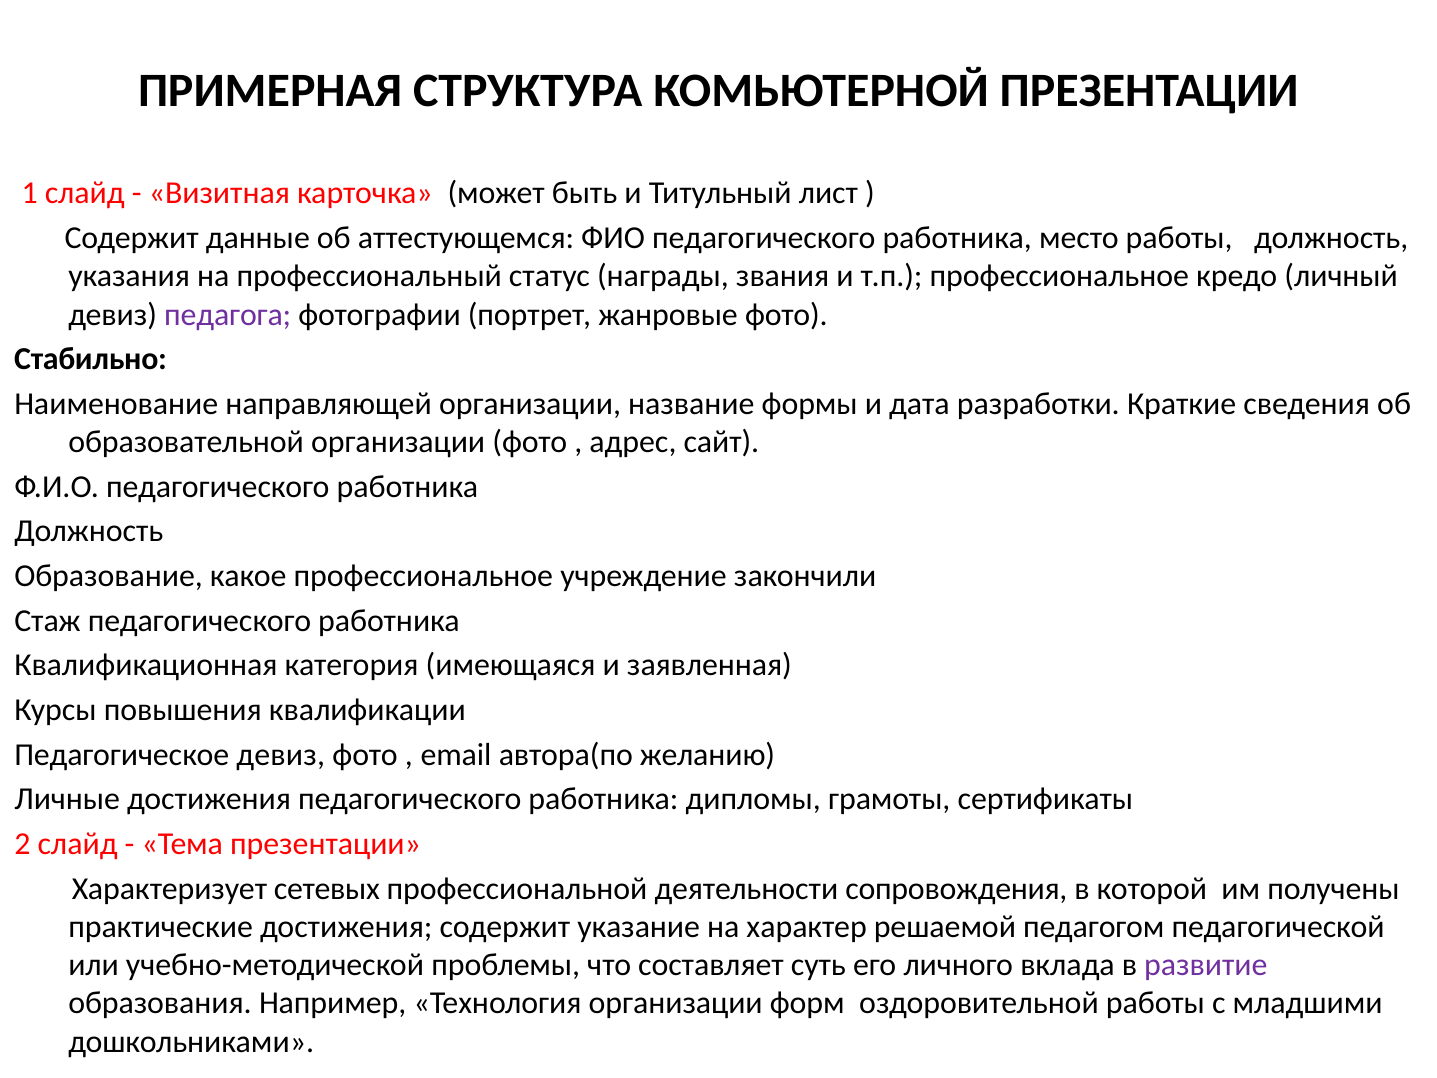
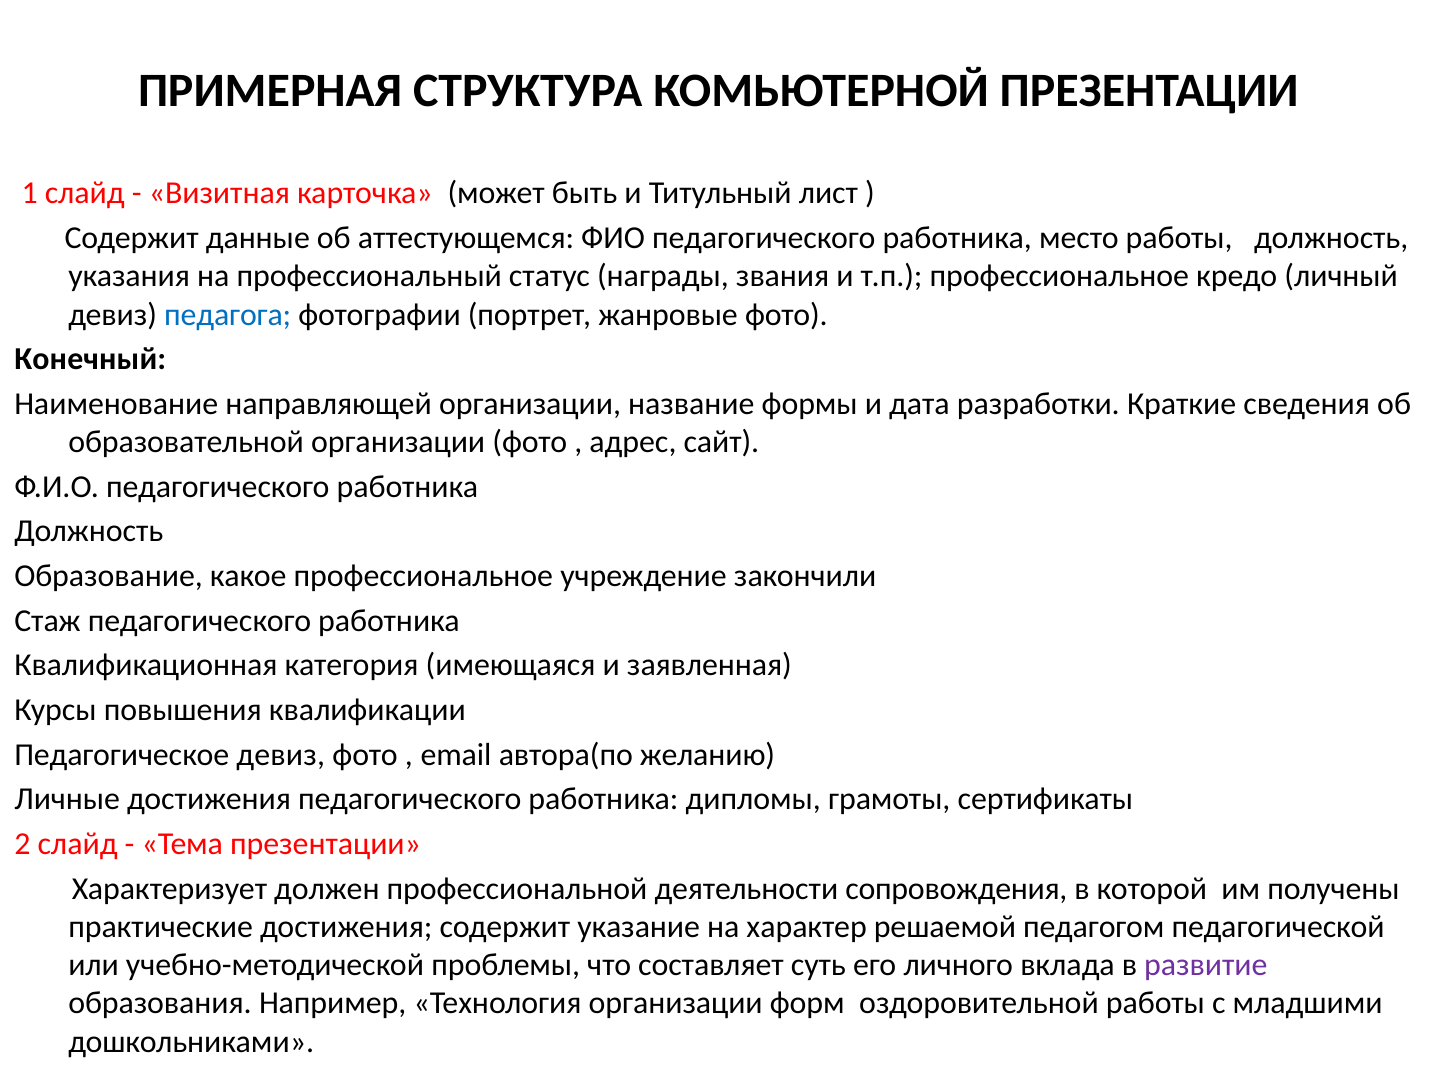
педагога colour: purple -> blue (228, 314)
Стабильно: Стабильно -> Конечный (90, 359)
сетевых: сетевых -> должен (327, 888)
